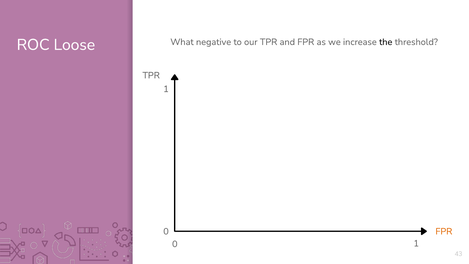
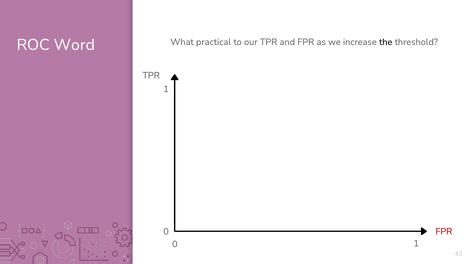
Loose: Loose -> Word (74, 45)
negative: negative -> practical (214, 42)
FPR colour: orange -> red (444, 231)
